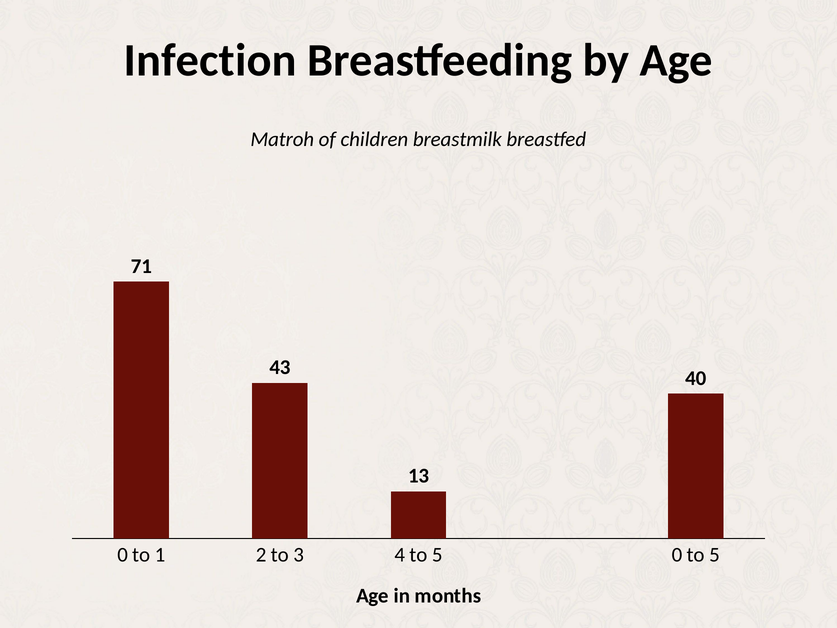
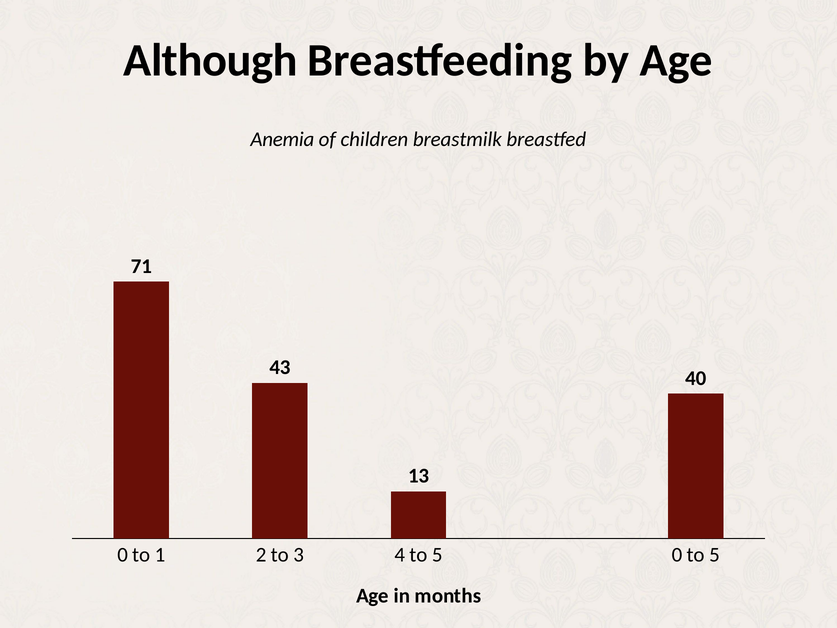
Infection: Infection -> Although (210, 60)
Matroh: Matroh -> Anemia (282, 139)
